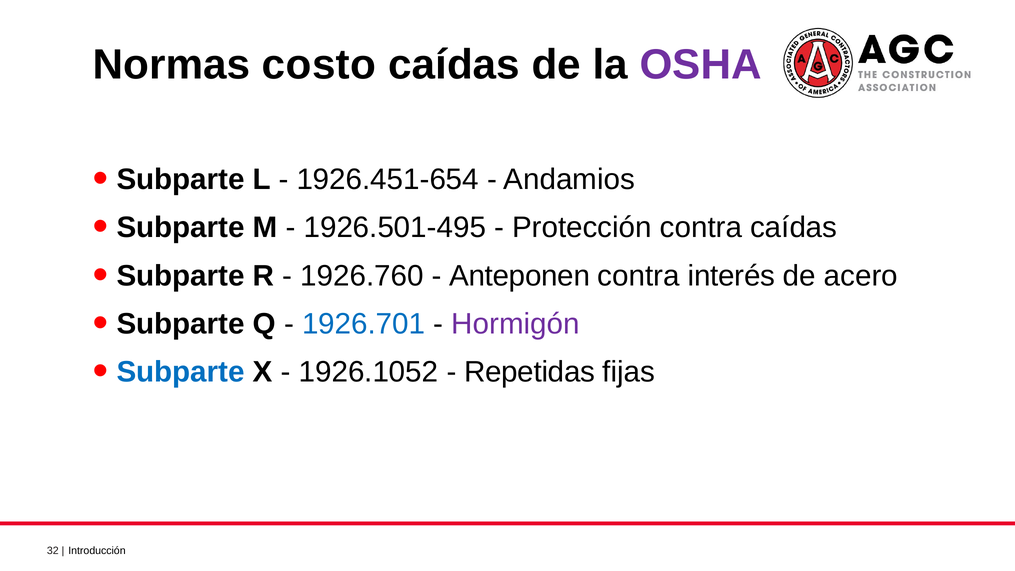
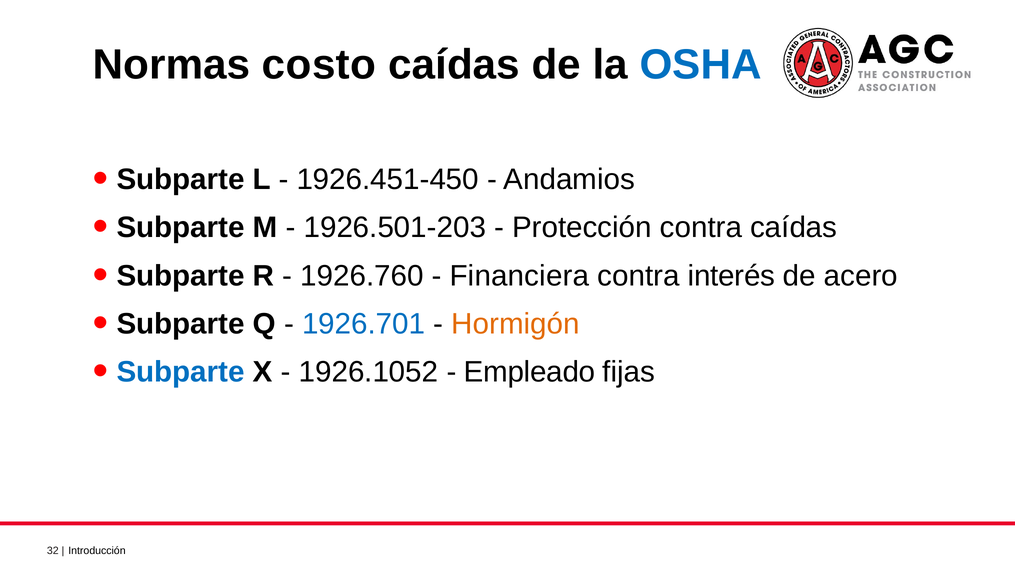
OSHA colour: purple -> blue (701, 65)
1926.451-654: 1926.451-654 -> 1926.451-450 (388, 179)
1926.501-495: 1926.501-495 -> 1926.501-203 (395, 228)
Anteponen: Anteponen -> Financiera (519, 276)
Hormigón colour: purple -> orange (515, 324)
Repetidas: Repetidas -> Empleado (530, 372)
